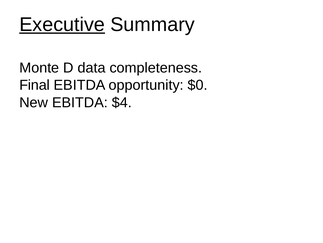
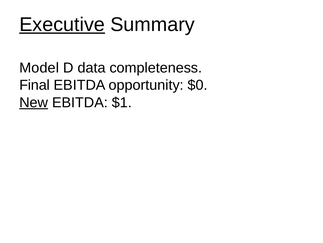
Monte: Monte -> Model (39, 68)
New underline: none -> present (34, 102)
$4: $4 -> $1 (122, 102)
